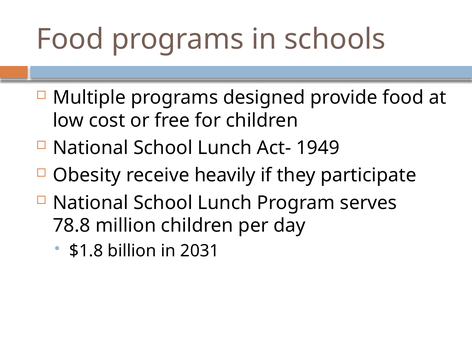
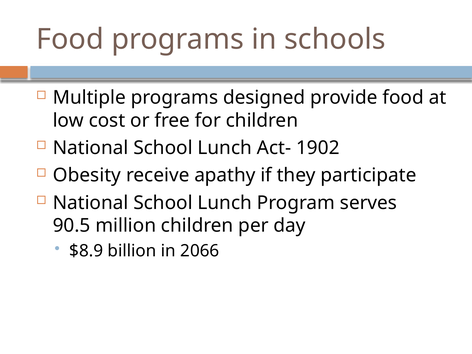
1949: 1949 -> 1902 (318, 148)
heavily: heavily -> apathy (225, 175)
78.8: 78.8 -> 90.5 (72, 226)
$1.8: $1.8 -> $8.9 (86, 251)
2031: 2031 -> 2066 (200, 251)
